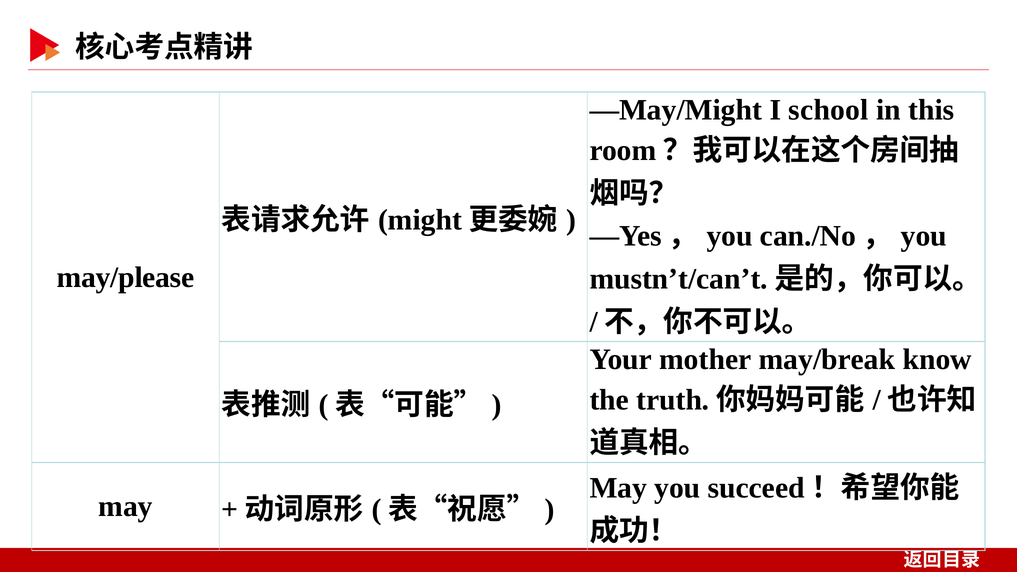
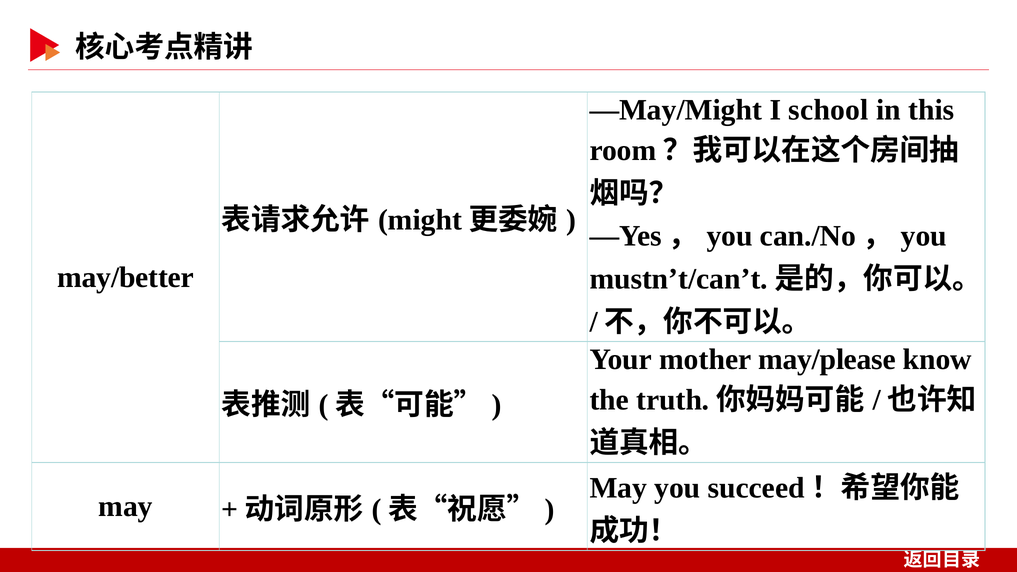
may/please: may/please -> may/better (126, 277)
may/break: may/break -> may/please (827, 359)
